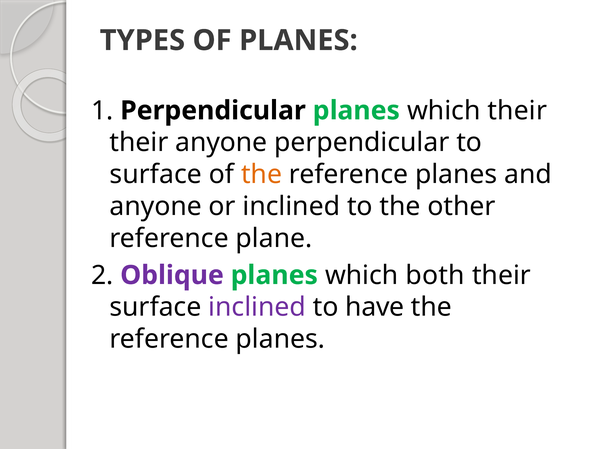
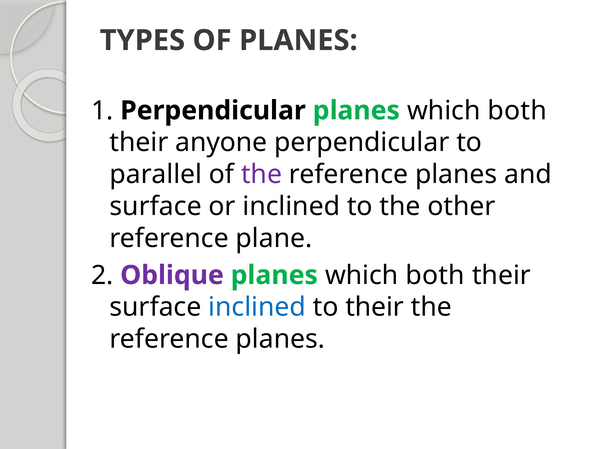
their: their -> both (517, 110)
surface: surface -> parallel (156, 174)
the colour: orange -> purple (262, 174)
anyone: anyone -> surface (156, 206)
inclined colour: purple -> blue (257, 307)
to have: have -> their (375, 307)
